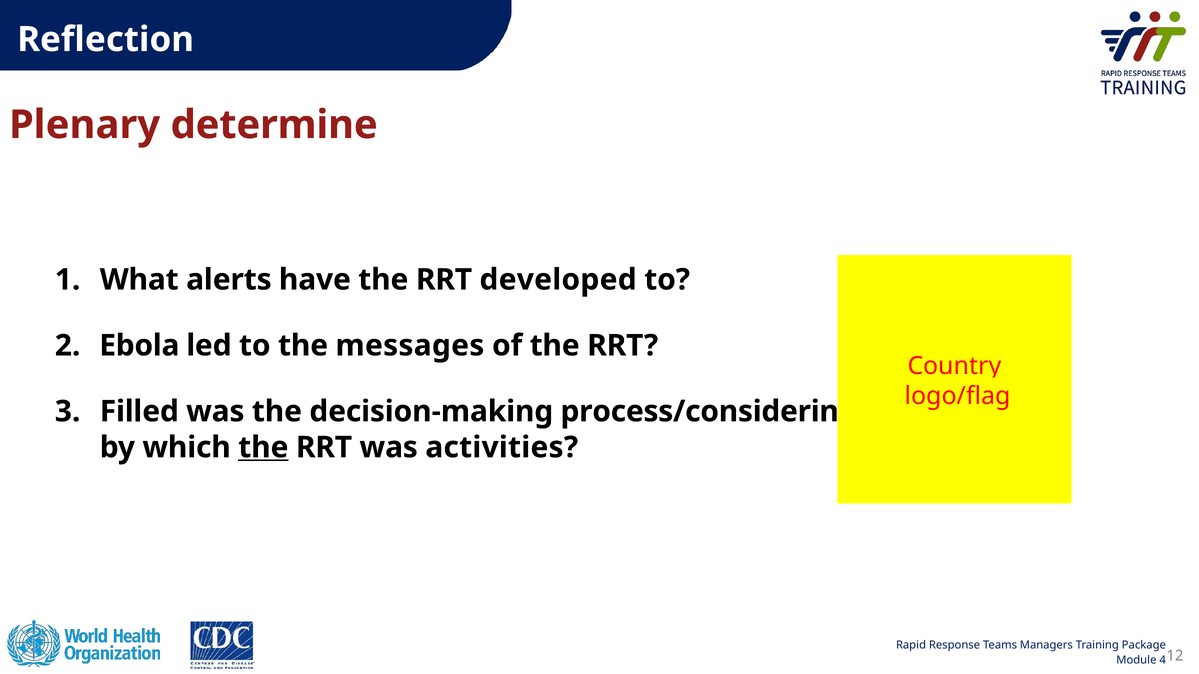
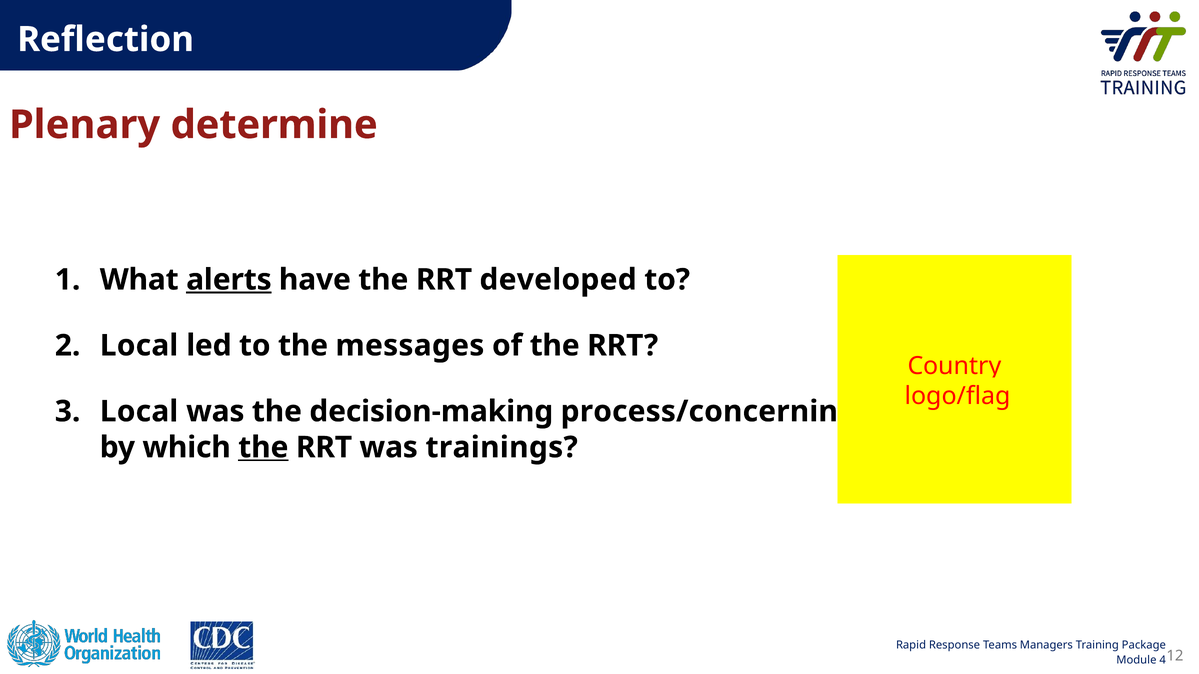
alerts underline: none -> present (229, 280)
Ebola: Ebola -> Local (139, 346)
Filled: Filled -> Local (139, 412)
process/considering: process/considering -> process/concerning (709, 412)
activities: activities -> trainings (502, 448)
